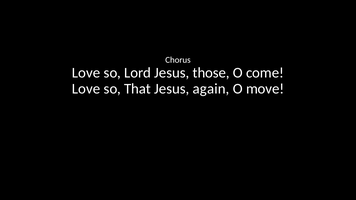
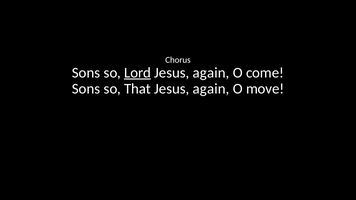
Love: Love -> Sons (86, 73)
Lord underline: none -> present (138, 73)
those: those -> again (211, 73)
Love: Love -> Sons (86, 89)
